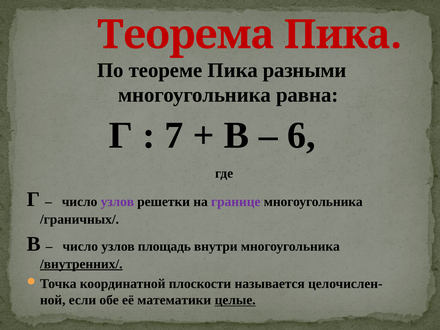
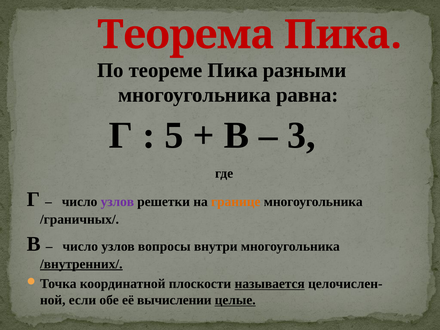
7: 7 -> 5 (174, 135)
6: 6 -> 3 (301, 135)
границе colour: purple -> orange (236, 202)
площадь: площадь -> вопросы (164, 246)
называется underline: none -> present (270, 284)
математики: математики -> вычислении (174, 300)
